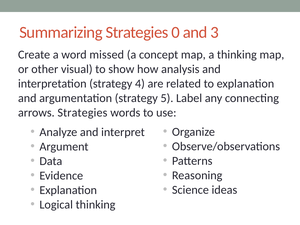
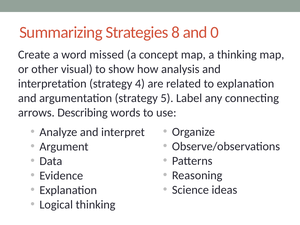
0: 0 -> 8 (176, 32)
3: 3 -> 0 (215, 32)
arrows Strategies: Strategies -> Describing (83, 113)
